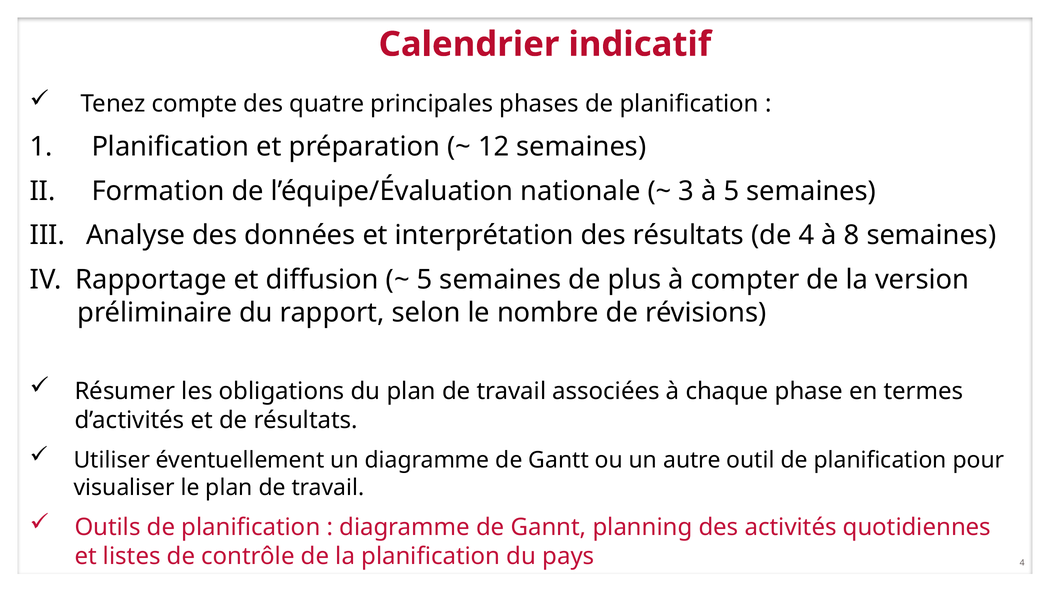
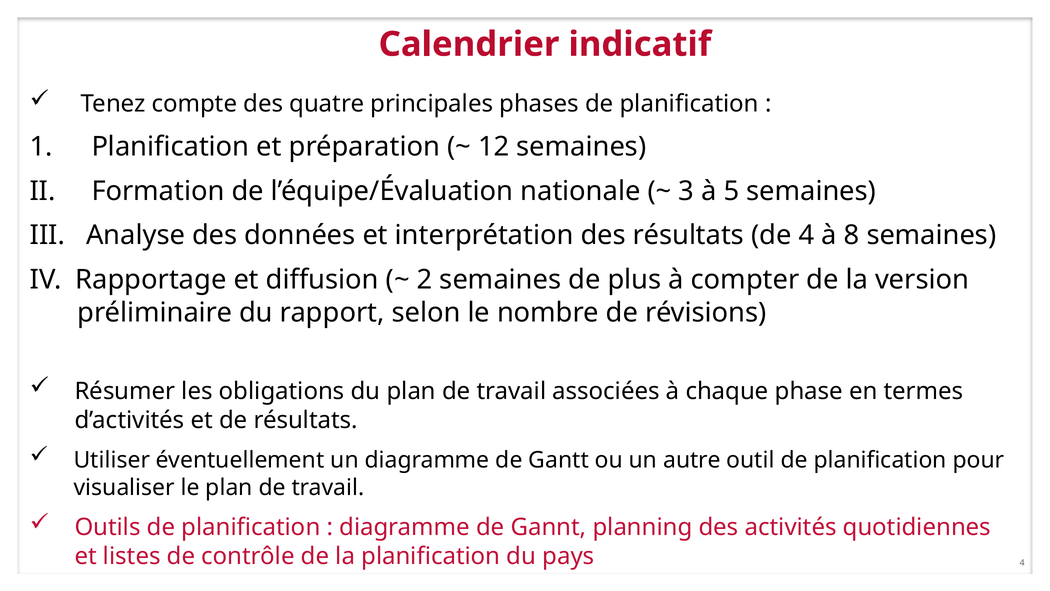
5: 5 -> 2 (425, 280)
